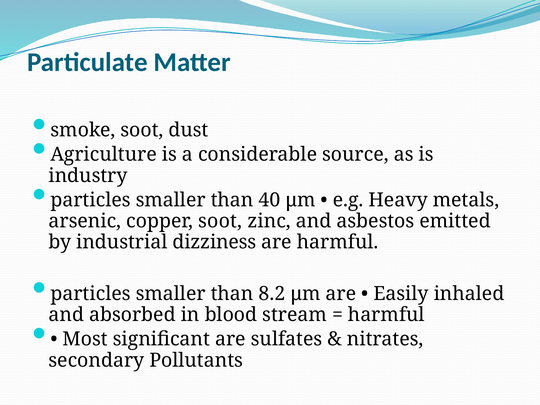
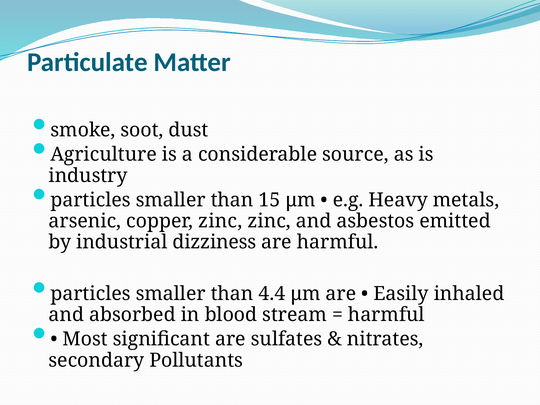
40: 40 -> 15 (269, 200)
copper soot: soot -> zinc (220, 221)
8.2: 8.2 -> 4.4 (272, 294)
